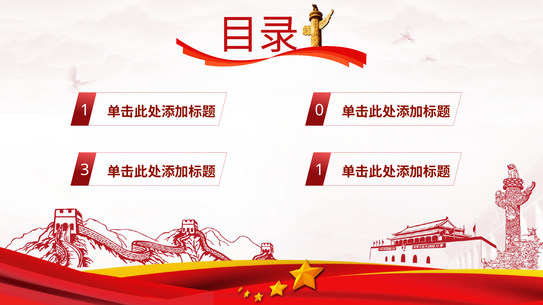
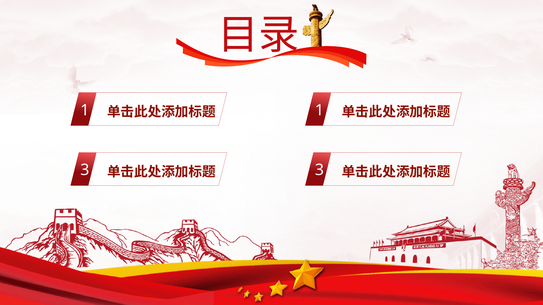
0: 0 -> 1 (319, 110)
1: 1 -> 3 (319, 170)
